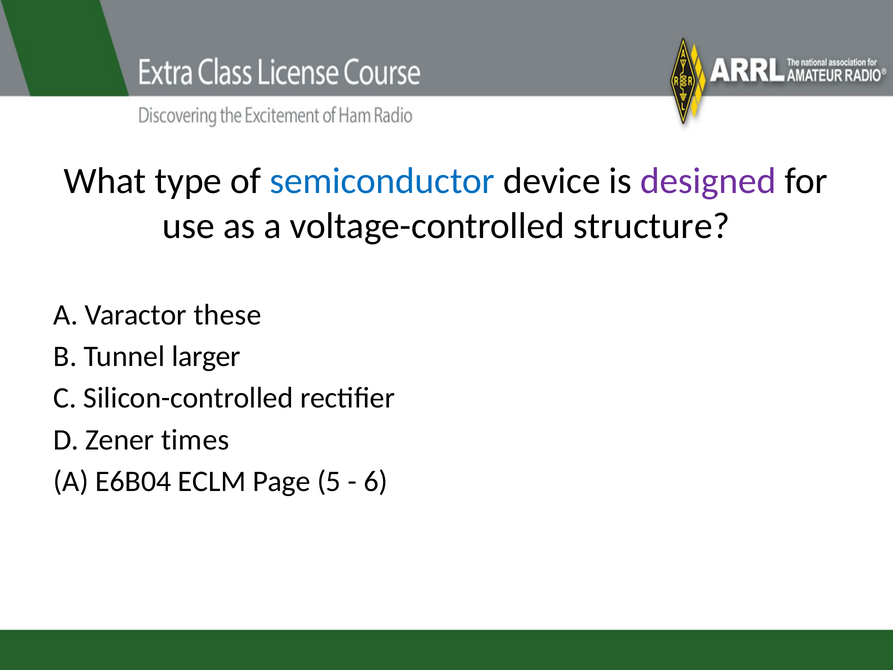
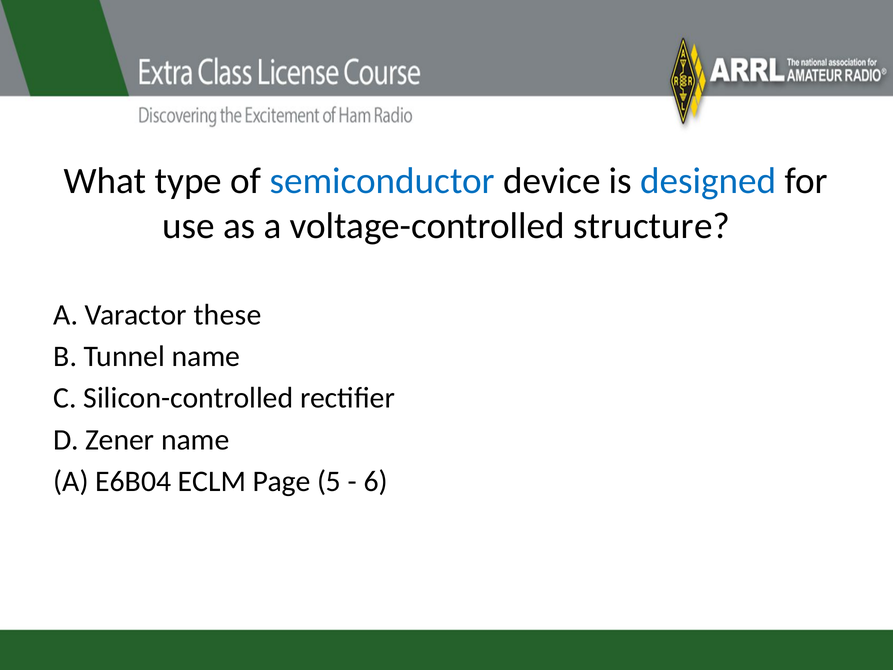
designed colour: purple -> blue (708, 181)
Tunnel larger: larger -> name (206, 356)
Zener times: times -> name (195, 440)
